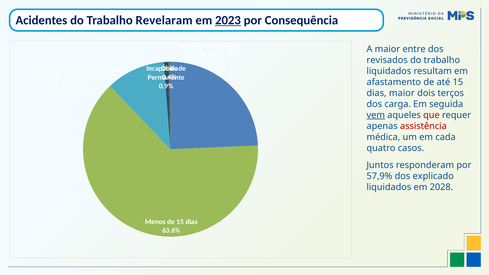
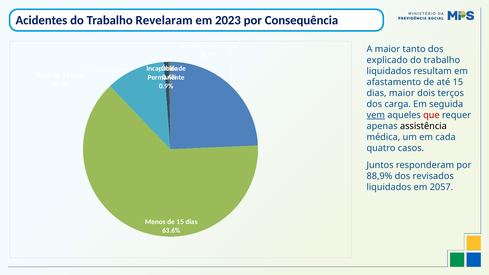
2023 underline: present -> none (228, 20)
entre: entre -> tanto (414, 49)
revisados: revisados -> explicado (387, 60)
assistência colour: red -> black (423, 126)
57,9%: 57,9% -> 88,9% (379, 176)
explicado: explicado -> revisados (433, 176)
2028: 2028 -> 2057 (441, 187)
